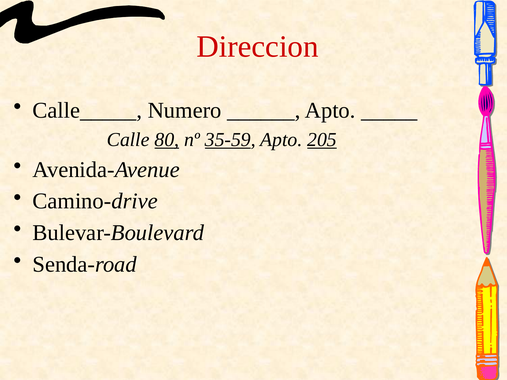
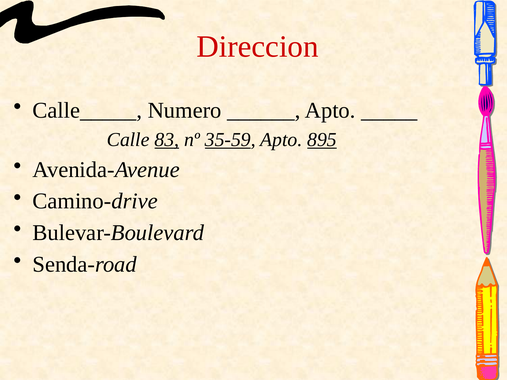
80: 80 -> 83 (167, 140)
205: 205 -> 895 (322, 140)
